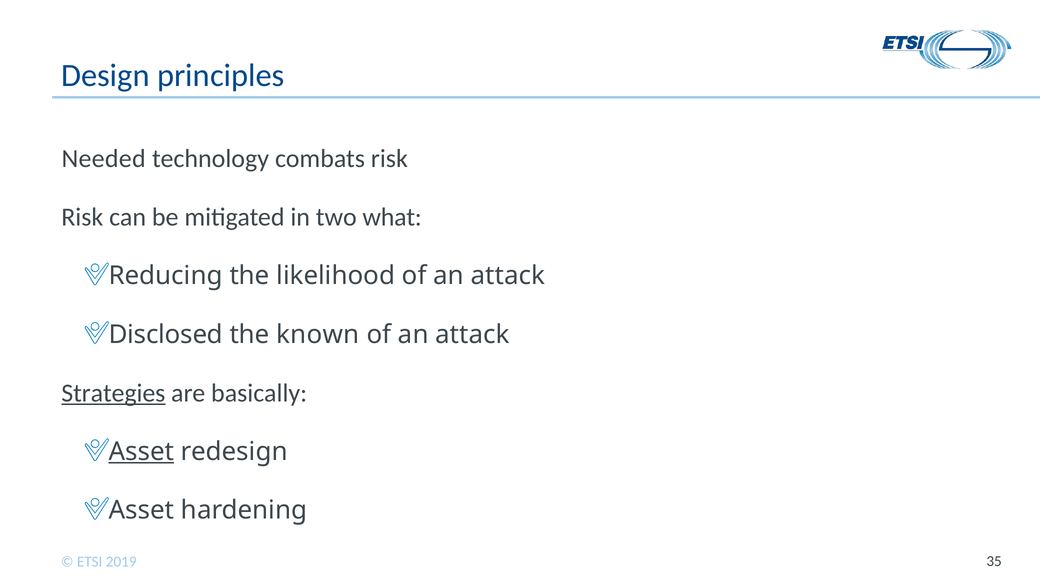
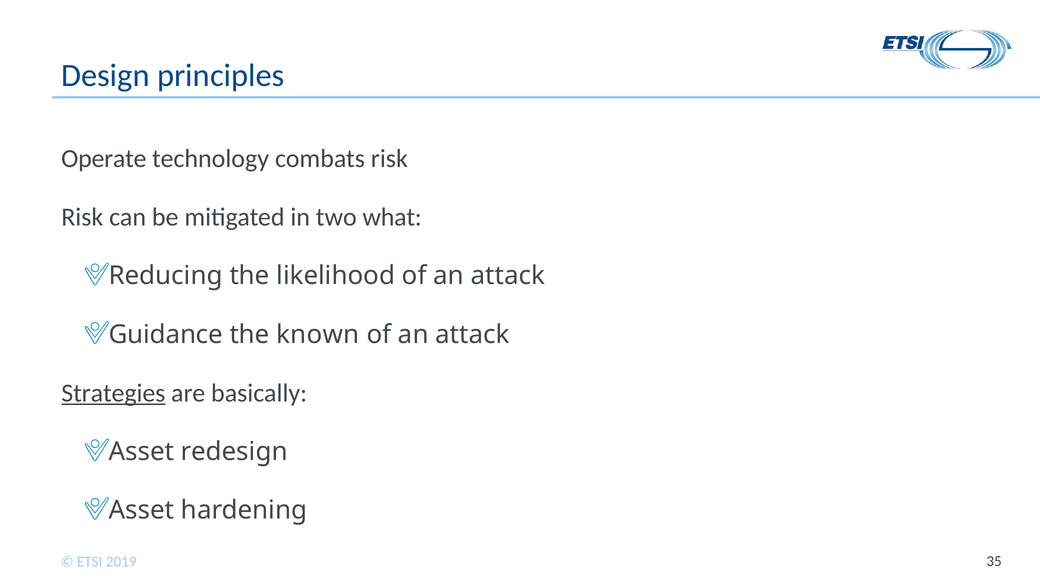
Needed: Needed -> Operate (104, 159)
Disclosed: Disclosed -> Guidance (166, 334)
Asset underline: present -> none (141, 452)
